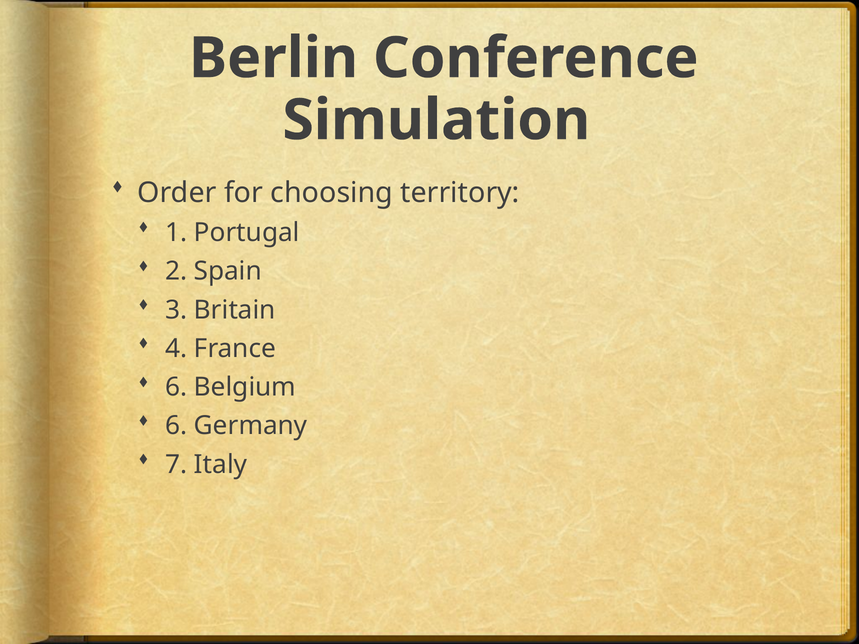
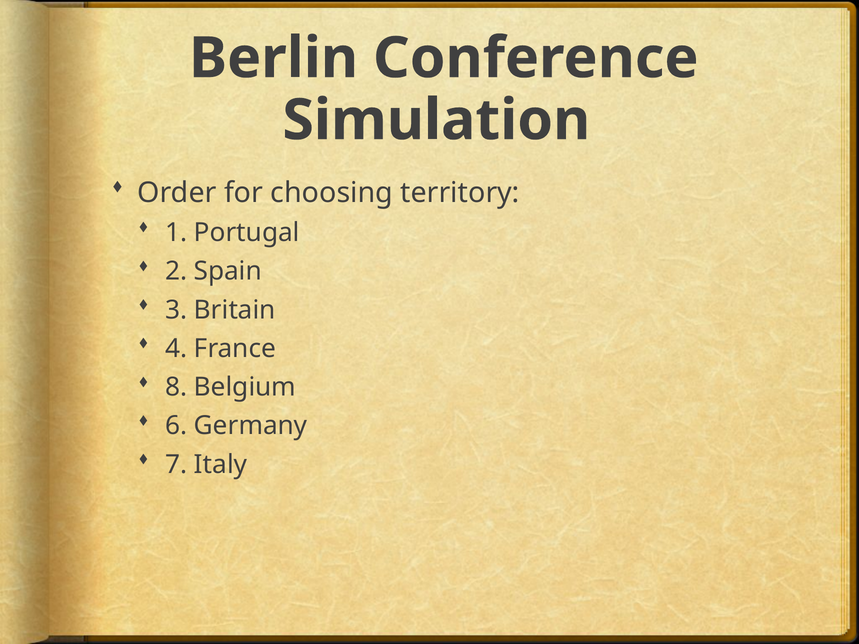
6: 6 -> 8 (176, 387)
